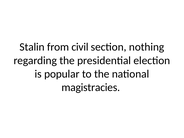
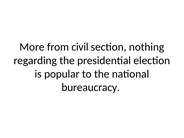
Stalin: Stalin -> More (32, 47)
magistracies: magistracies -> bureaucracy (91, 87)
